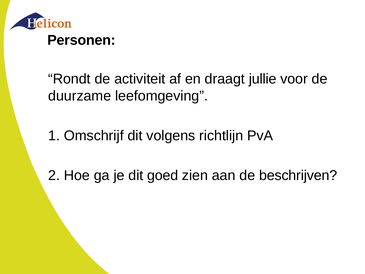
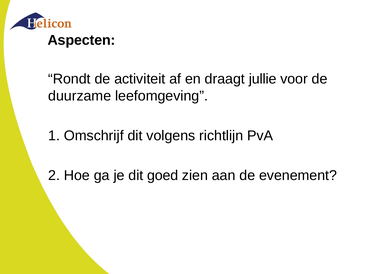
Personen: Personen -> Aspecten (81, 40)
beschrijven: beschrijven -> evenement (298, 175)
